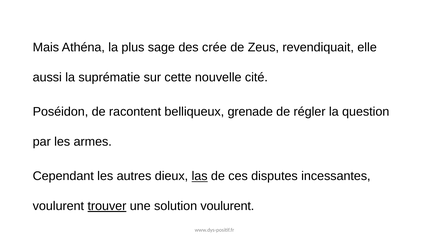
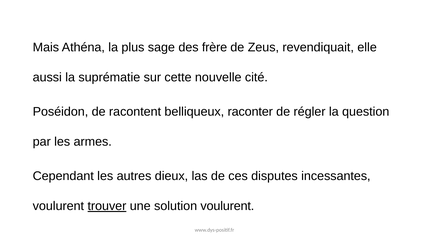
crée: crée -> frère (215, 48)
grenade: grenade -> raconter (250, 112)
las underline: present -> none (200, 176)
